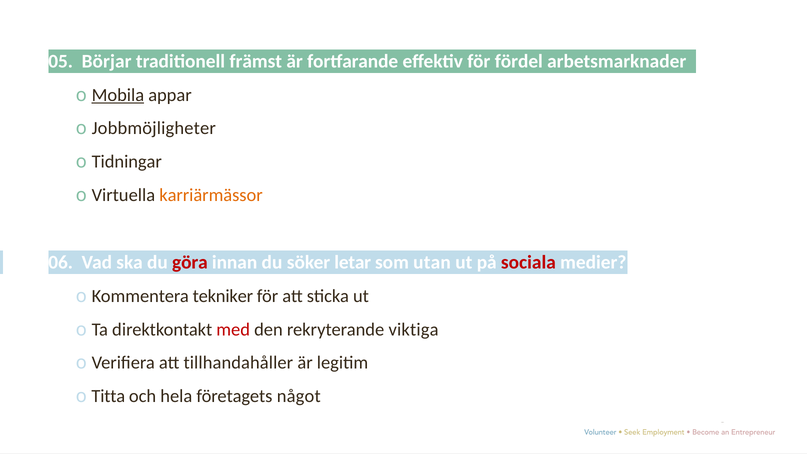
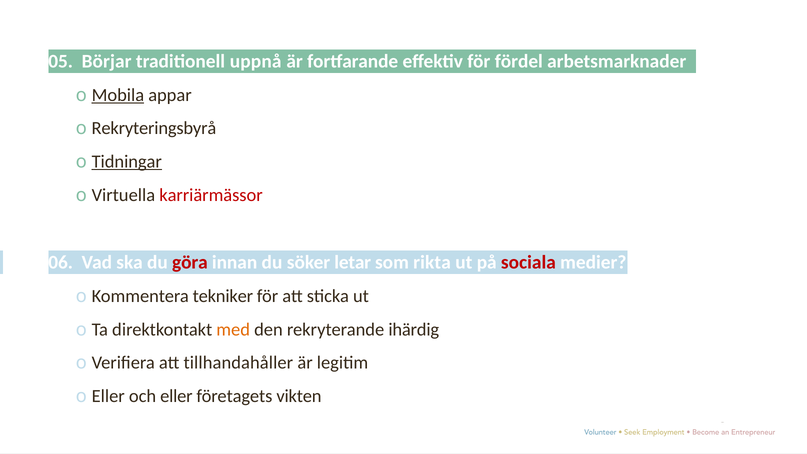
främst: främst -> uppnå (256, 61)
Jobbmöjligheter: Jobbmöjligheter -> Rekryteringsbyrå (154, 128)
Tidningar underline: none -> present (127, 162)
karriärmässor colour: orange -> red (211, 195)
utan: utan -> rikta (432, 262)
med colour: red -> orange (233, 329)
viktiga: viktiga -> ihärdig (414, 329)
o Titta: Titta -> Eller (108, 396)
och hela: hela -> eller (176, 396)
något: något -> vikten (299, 396)
